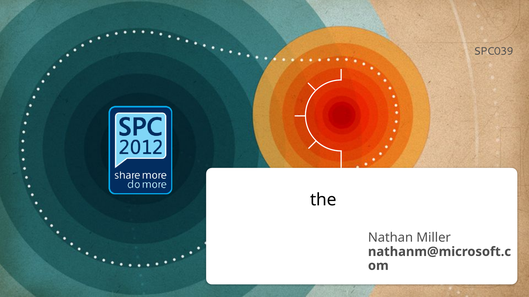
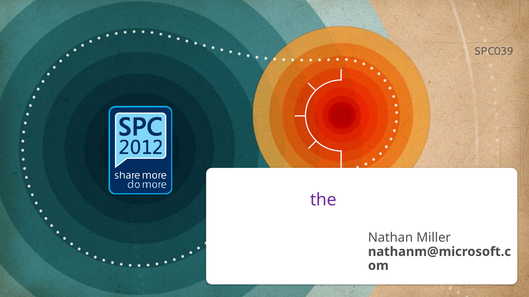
the colour: black -> purple (323, 200)
